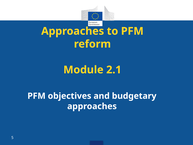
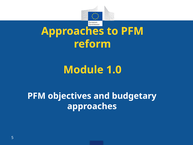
2.1: 2.1 -> 1.0 (114, 70)
